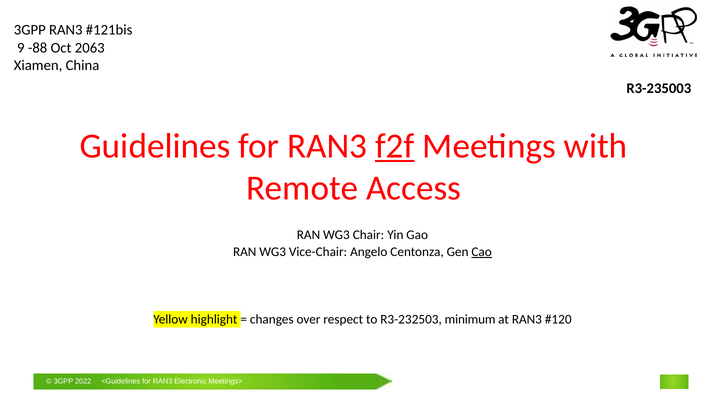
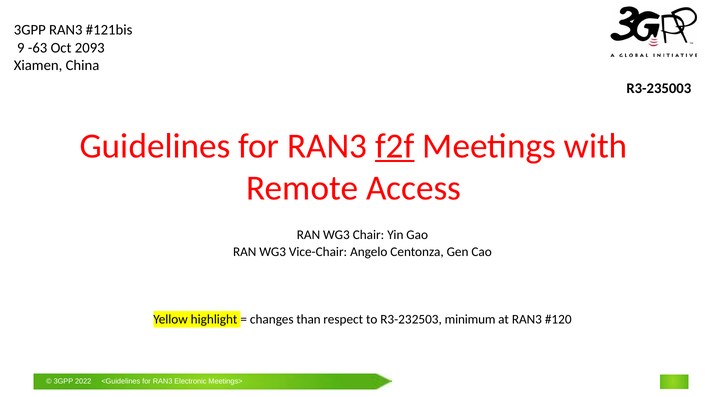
-88: -88 -> -63 (38, 48)
2063: 2063 -> 2093 (90, 48)
Cao underline: present -> none (482, 251)
over: over -> than (309, 319)
